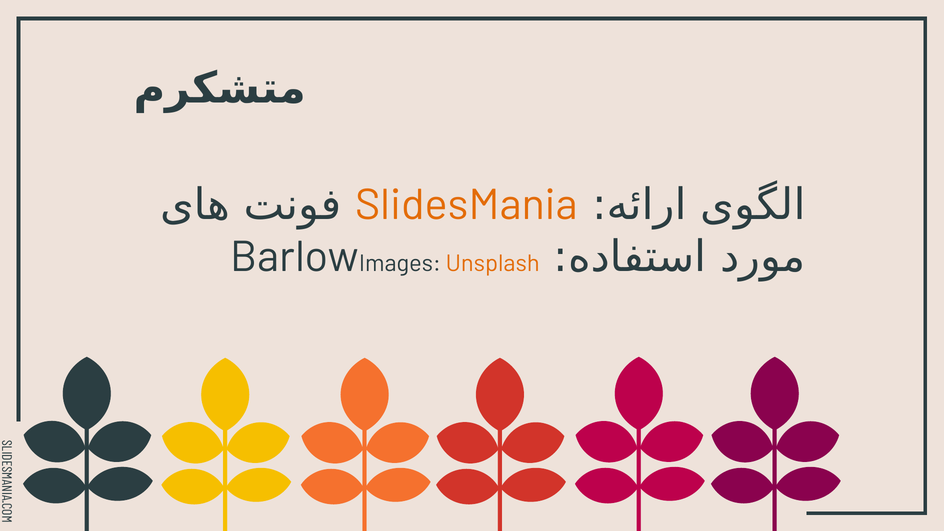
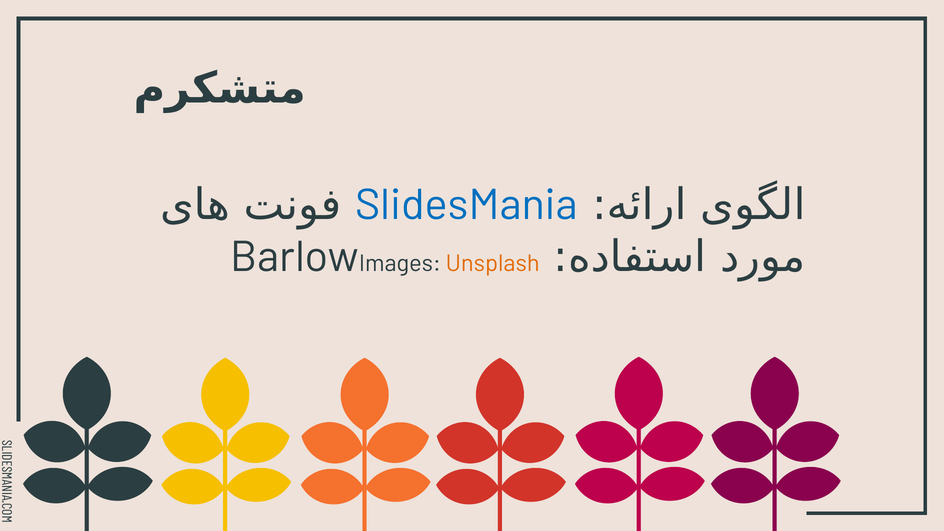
SlidesMania colour: orange -> blue (467, 205)
